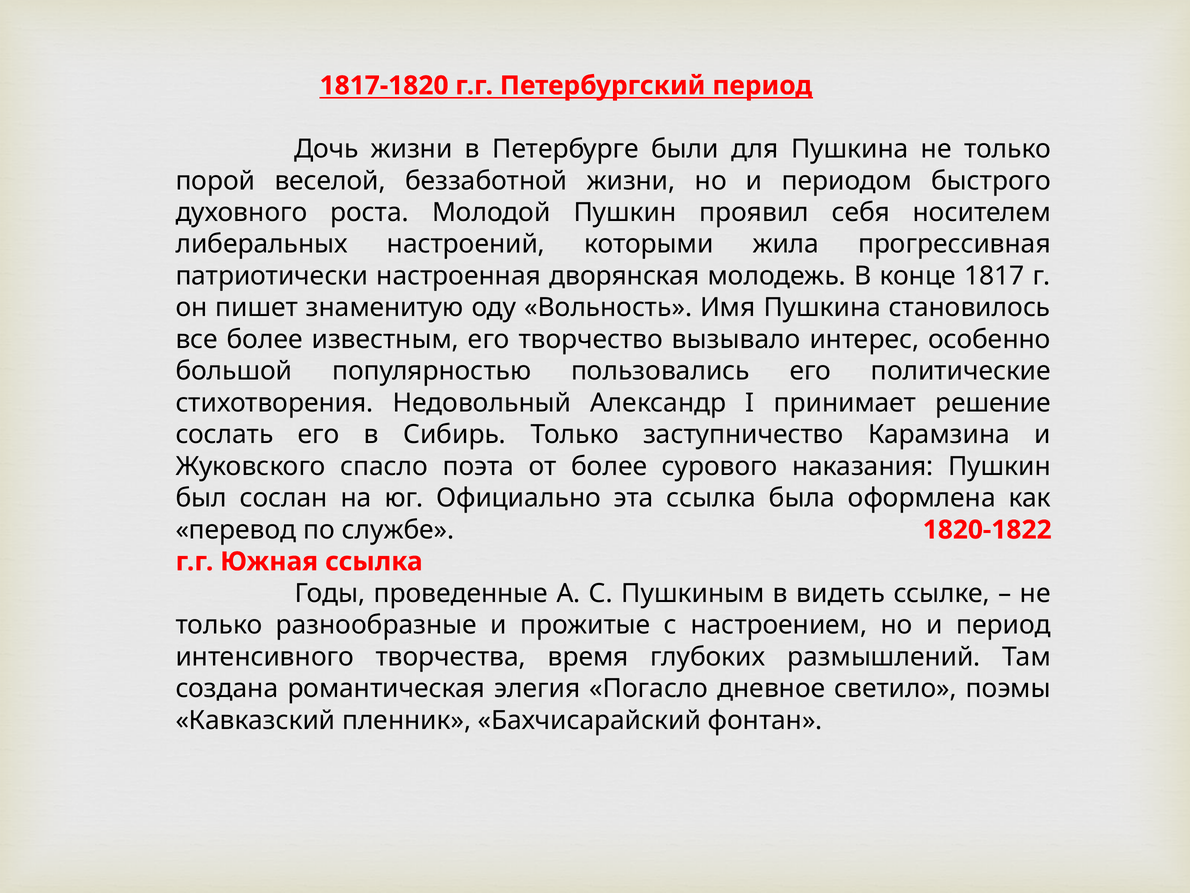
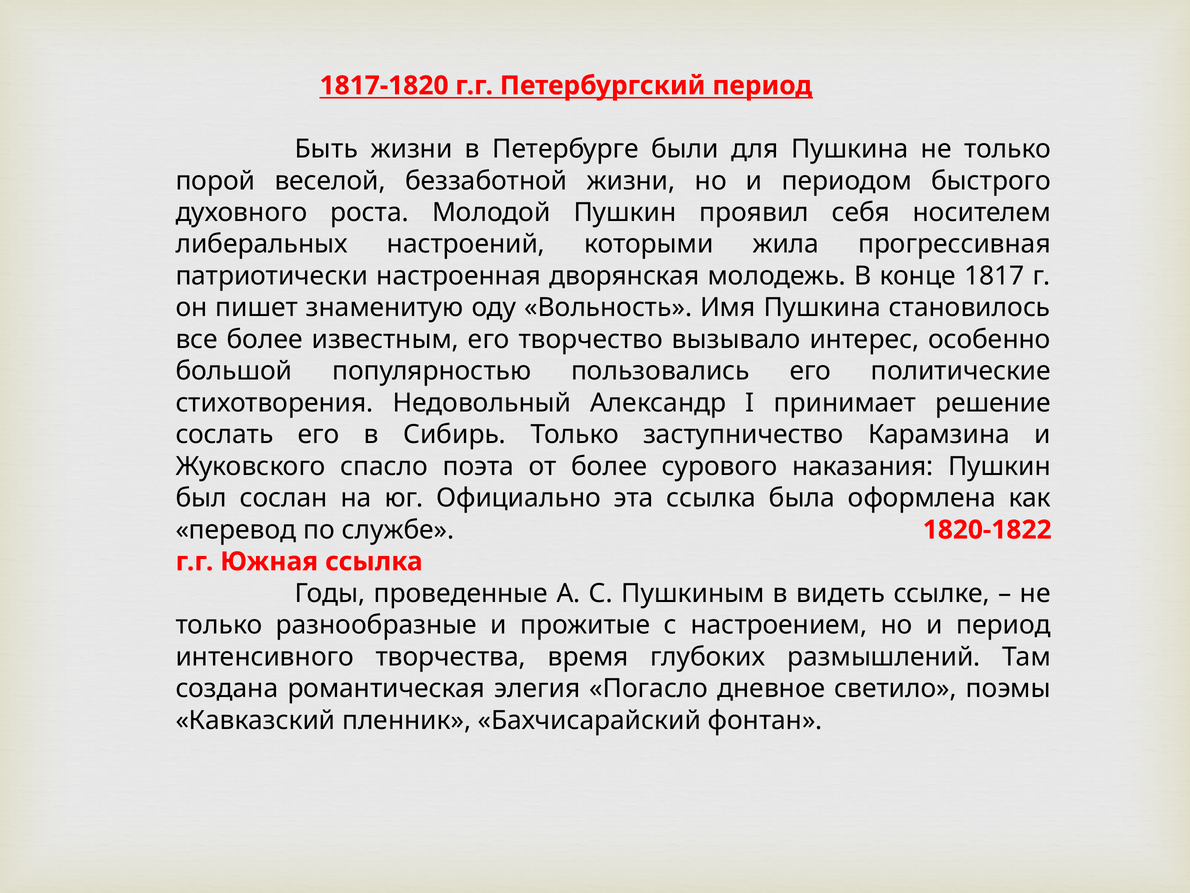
Дочь: Дочь -> Быть (326, 149)
